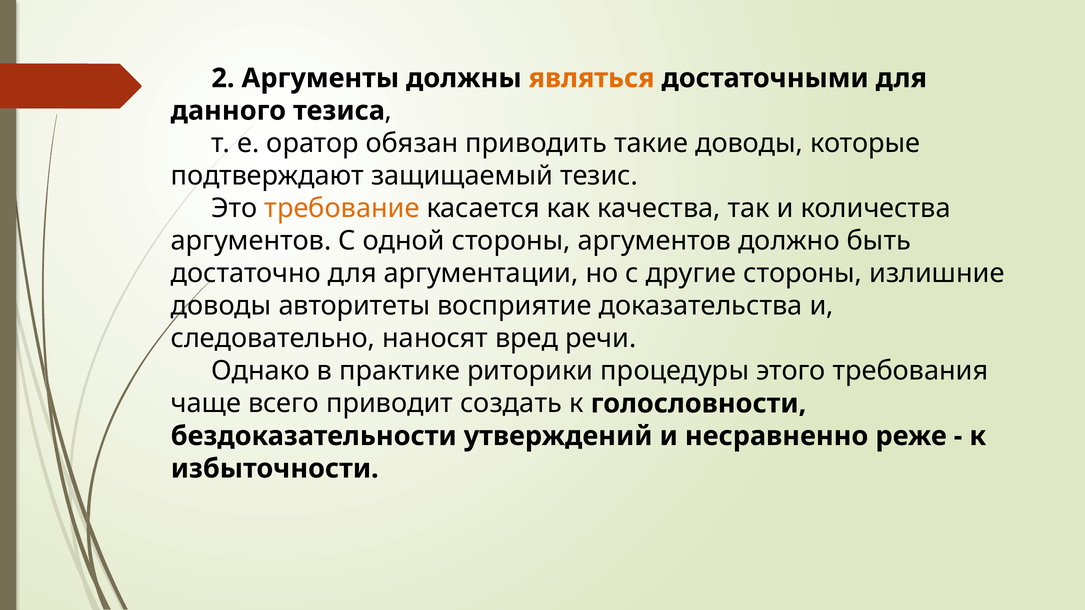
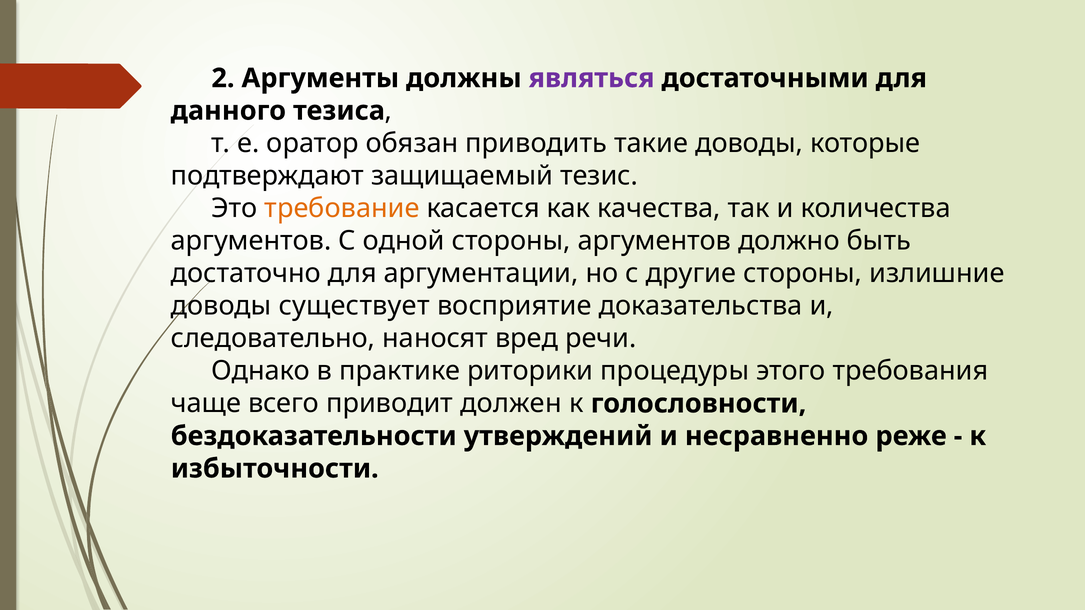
являться colour: orange -> purple (592, 78)
авторитеты: авторитеты -> существует (354, 306)
создать: создать -> должен (511, 404)
